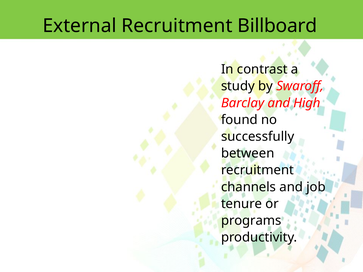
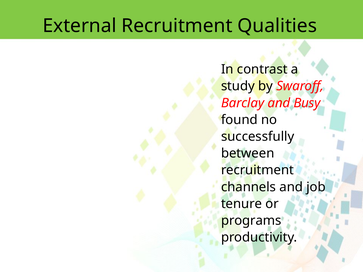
Billboard: Billboard -> Qualities (277, 26)
High: High -> Busy (307, 103)
